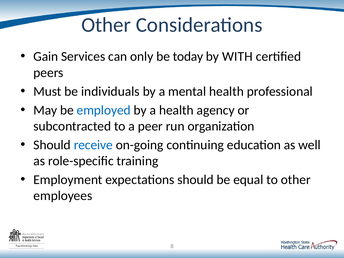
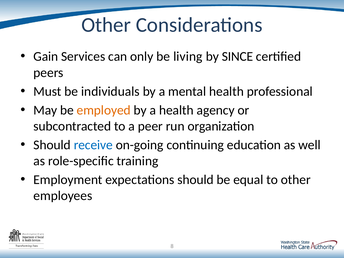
today: today -> living (188, 57)
WITH: WITH -> SINCE (237, 57)
employed colour: blue -> orange (104, 110)
